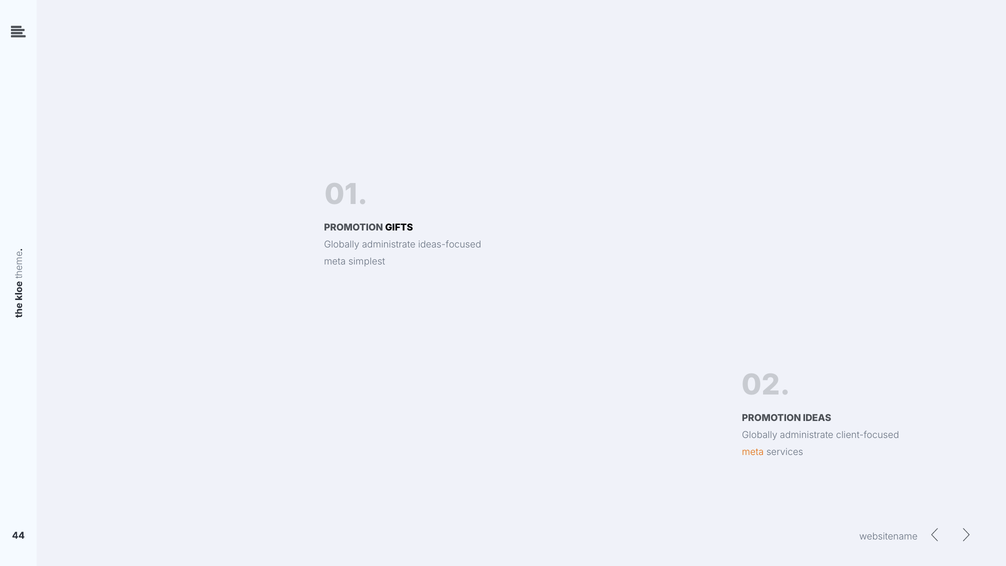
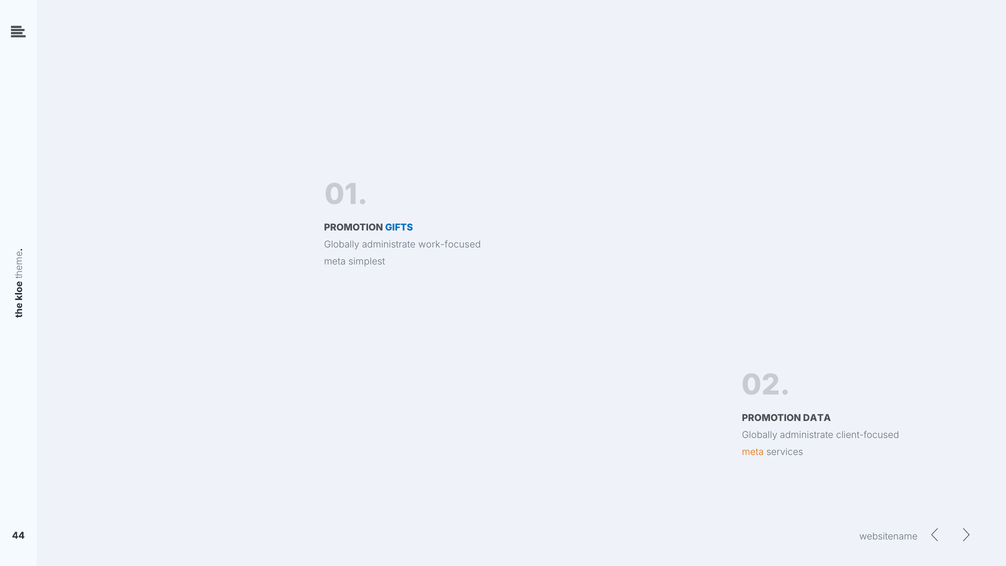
GIFTS colour: black -> blue (399, 227)
ideas-focused: ideas-focused -> work-focused (450, 244)
IDEAS: IDEAS -> DATA (817, 418)
